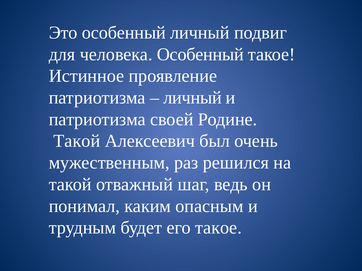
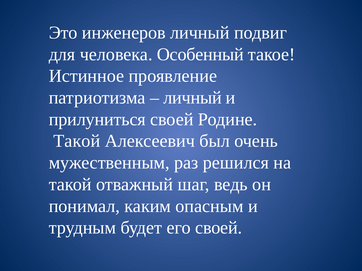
Это особенный: особенный -> инженеров (124, 33)
патриотизма: патриотизма -> прилуниться (97, 120)
его такое: такое -> своей (219, 228)
